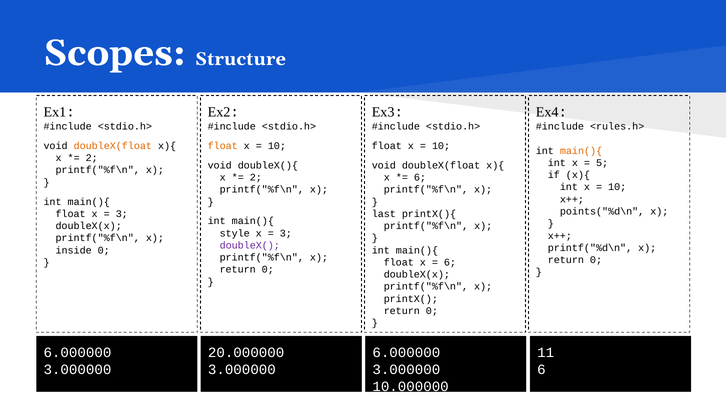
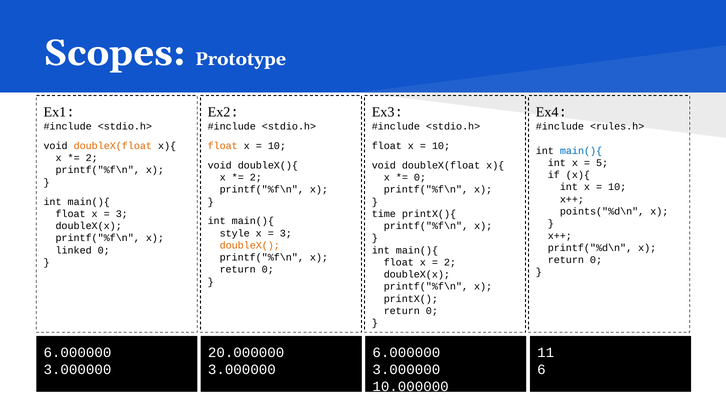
Structure: Structure -> Prototype (241, 59)
main(){ colour: orange -> blue (581, 151)
6: 6 -> 0 (420, 177)
last: last -> time (384, 213)
doubleX( colour: purple -> orange (250, 245)
inside: inside -> linked (74, 250)
6: 6 -> 2 (450, 262)
